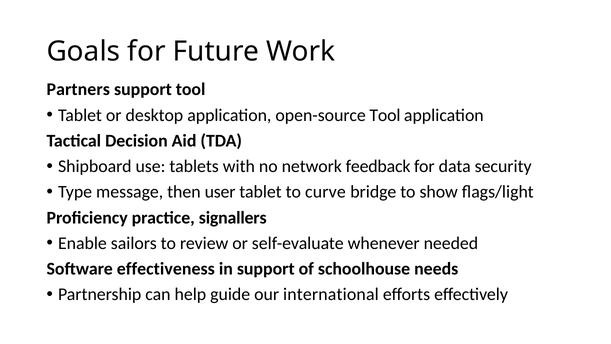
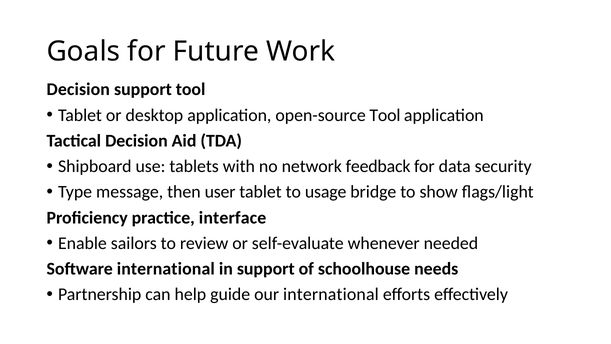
Partners: Partners -> Decision (78, 90)
curve: curve -> usage (326, 192)
signallers: signallers -> interface (233, 217)
Software effectiveness: effectiveness -> international (166, 269)
